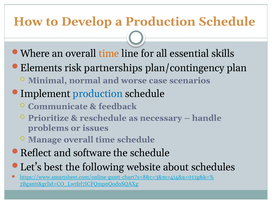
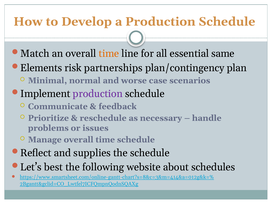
Where: Where -> Match (35, 54)
skills: skills -> same (223, 54)
production colour: blue -> purple (98, 94)
software: software -> supplies (92, 153)
